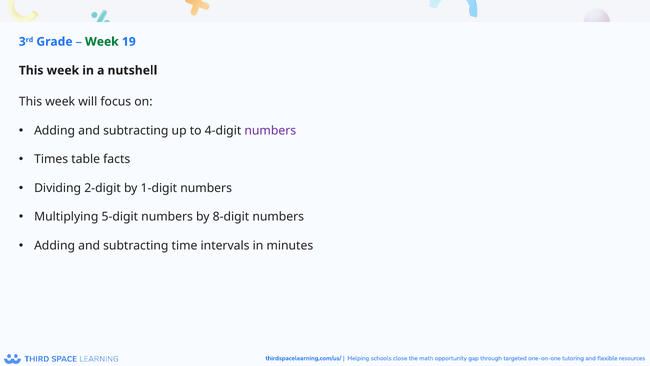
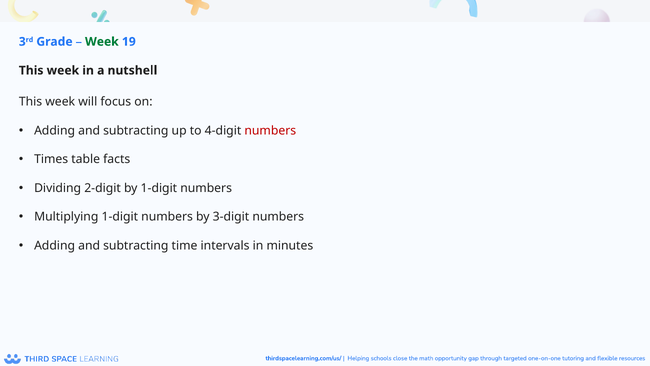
numbers colour: purple -> red (270, 131)
Multiplying 5-digit: 5-digit -> 1-digit (120, 217)
8-digit: 8-digit -> 3-digit (231, 217)
